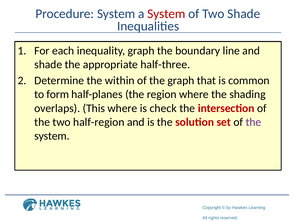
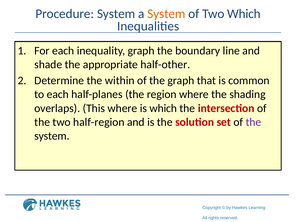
System colour: red -> orange (166, 14)
Two Shade: Shade -> Which (244, 14)
half-three: half-three -> half-other (165, 64)
to form: form -> each (58, 94)
is check: check -> which (163, 108)
